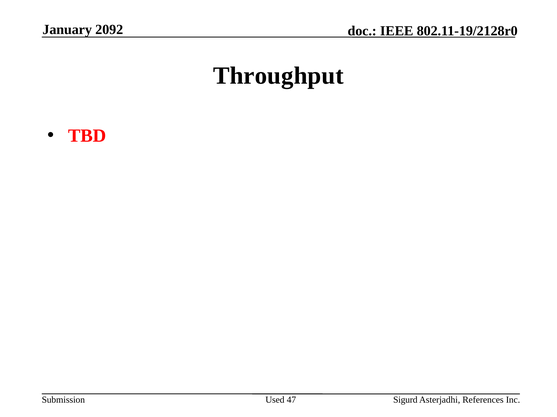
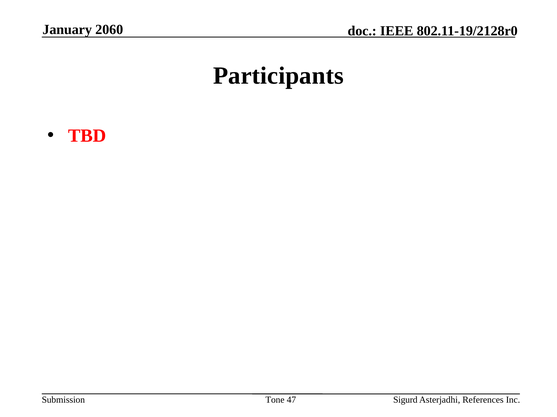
2092: 2092 -> 2060 (109, 30)
Throughput: Throughput -> Participants (278, 76)
Used: Used -> Tone (275, 401)
